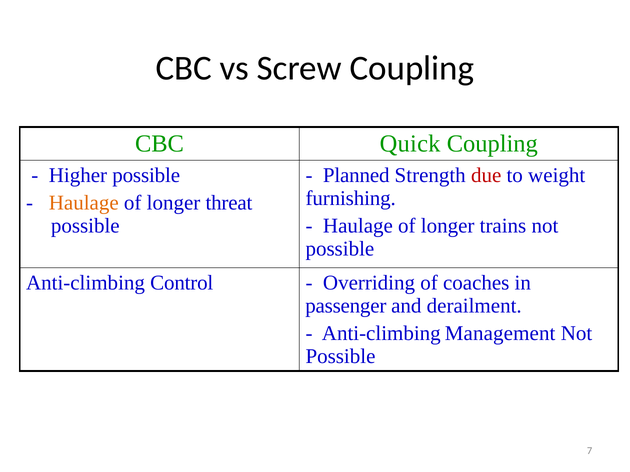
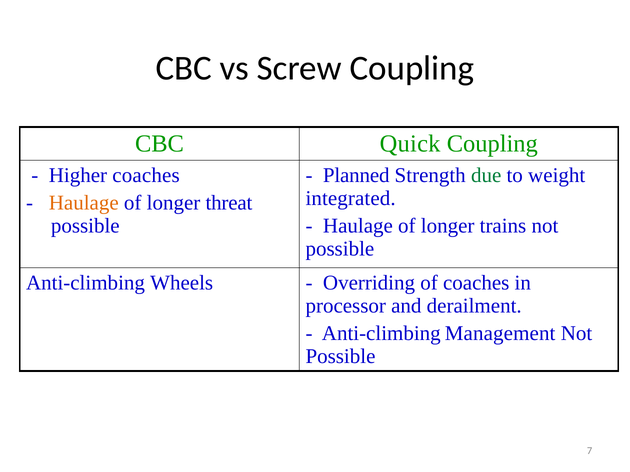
Higher possible: possible -> coaches (146, 175)
due colour: red -> green (486, 175)
furnishing: furnishing -> integrated (351, 199)
Control: Control -> Wheels (182, 283)
passenger: passenger -> processor (346, 306)
